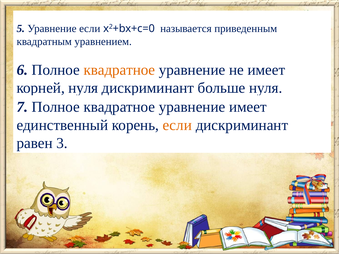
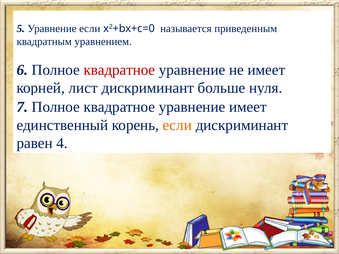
квадратное colour: orange -> red (119, 70)
корней нуля: нуля -> лист (83, 88)
3: 3 -> 4 (62, 143)
